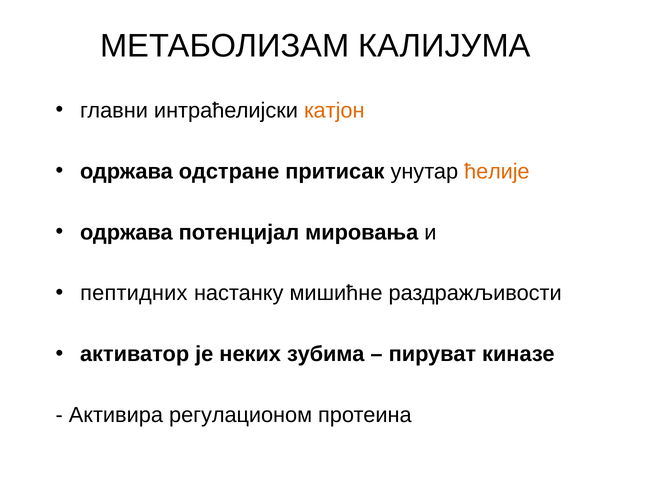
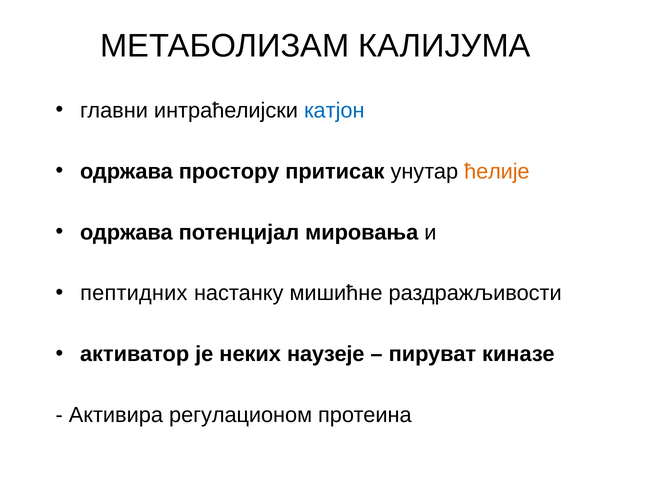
катјон colour: orange -> blue (334, 110)
одстране: одстране -> простору (229, 171)
зубима: зубима -> наузеје (326, 354)
